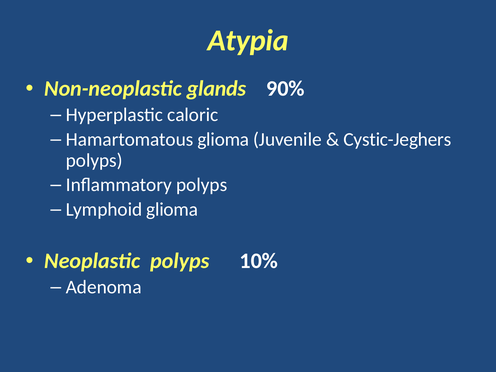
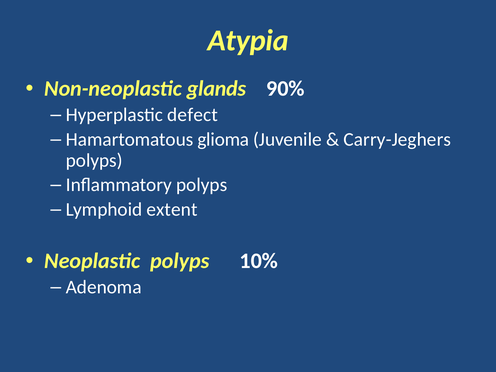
caloric: caloric -> defect (193, 115)
Cystic-Jeghers: Cystic-Jeghers -> Carry-Jeghers (397, 140)
Lymphoid glioma: glioma -> extent (172, 210)
